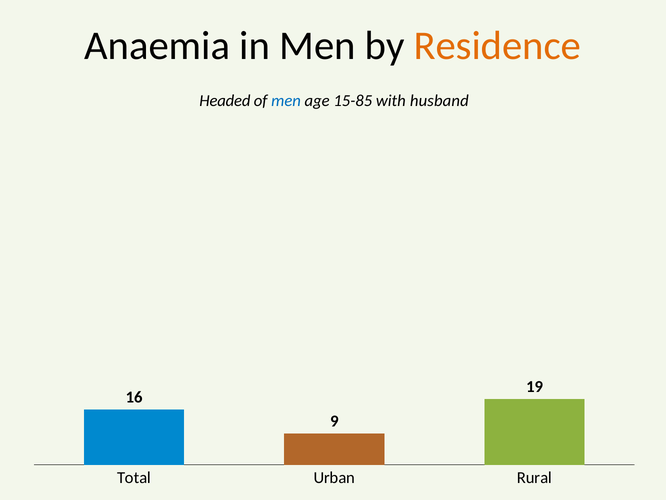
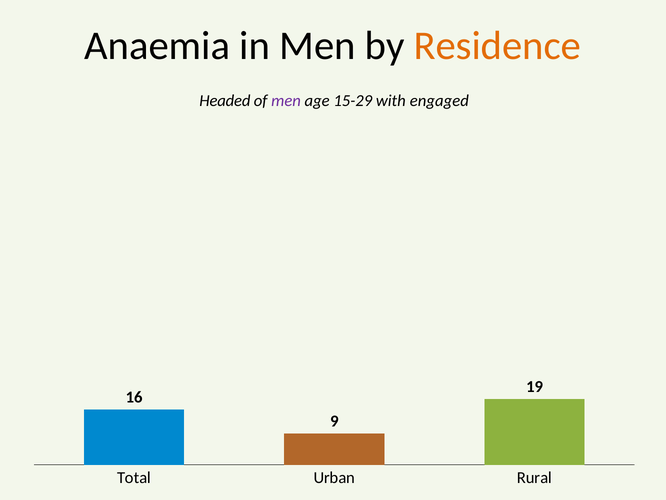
men colour: blue -> purple (286, 101)
15-85: 15-85 -> 15-29 (353, 101)
husband: husband -> engaged (439, 101)
